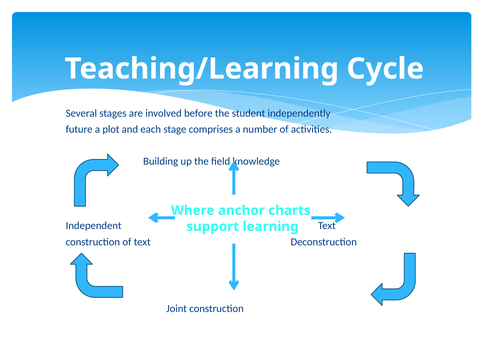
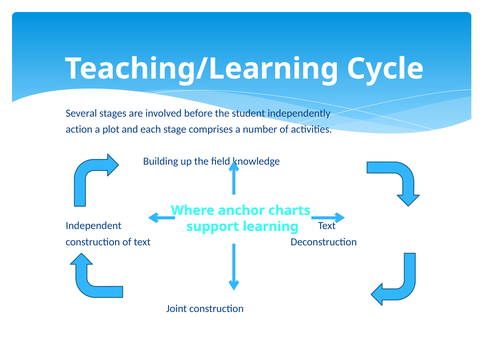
future: future -> action (79, 129)
